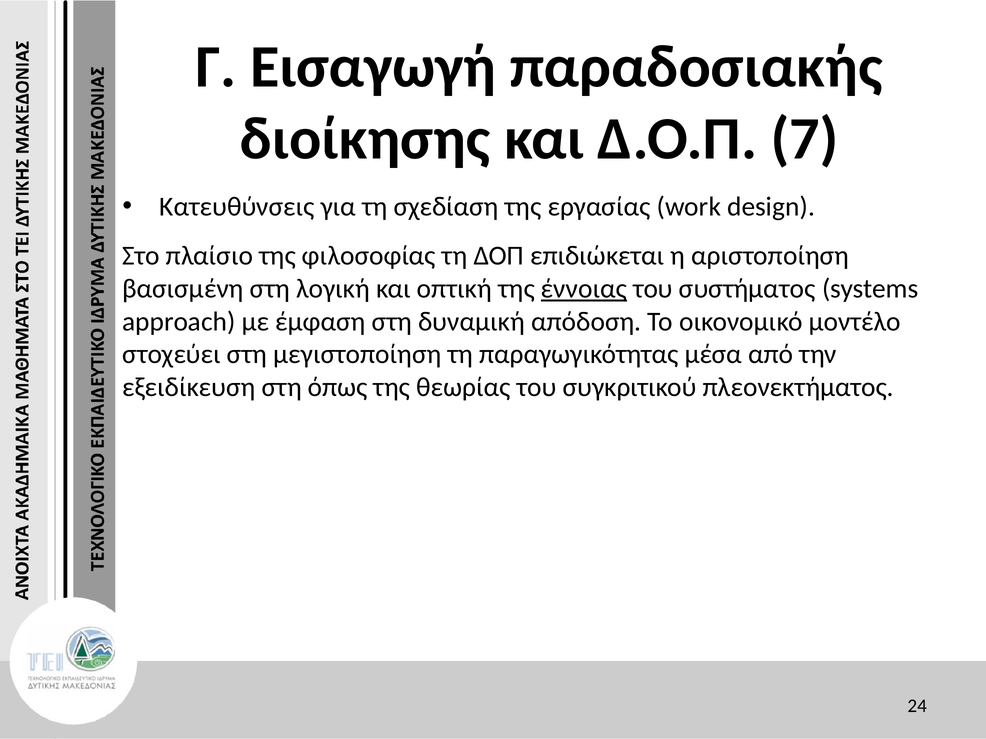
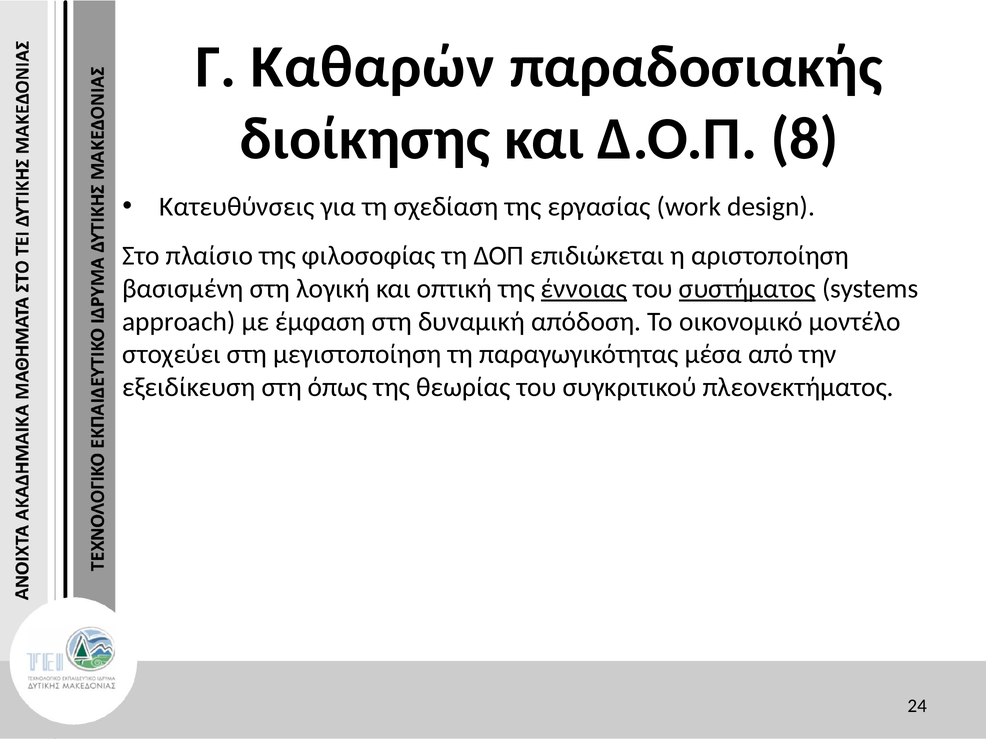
Εισαγωγή: Εισαγωγή -> Καθαρών (373, 67)
7: 7 -> 8 (805, 139)
συστήματος underline: none -> present (747, 289)
